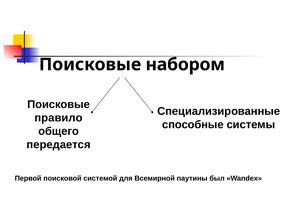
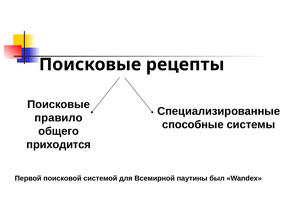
набором: набором -> рецепты (185, 65)
передается: передается -> приходится (59, 145)
